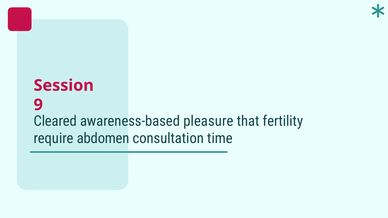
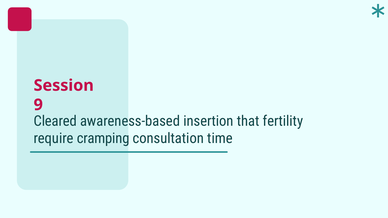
pleasure: pleasure -> insertion (208, 121)
abdomen: abdomen -> cramping (103, 139)
